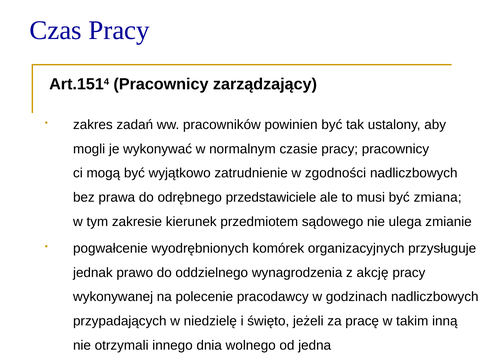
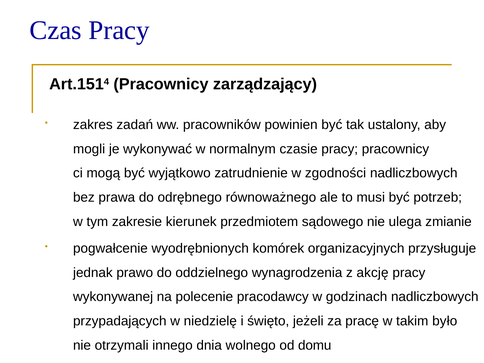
przedstawiciele: przedstawiciele -> równoważnego (271, 197)
zmiana: zmiana -> potrzeb (438, 197)
inną: inną -> było (445, 321)
jedna: jedna -> domu (315, 345)
